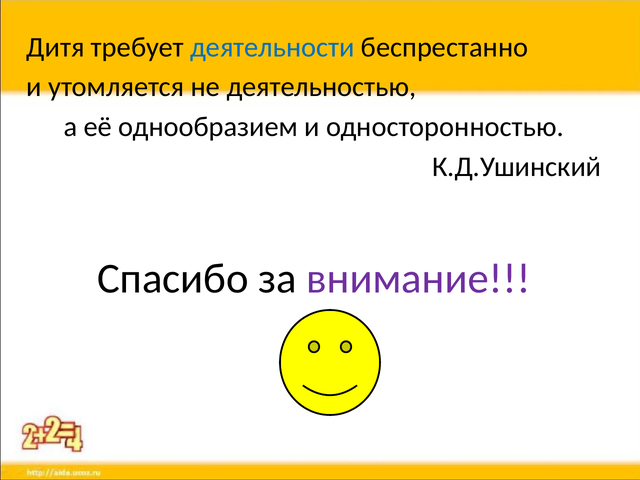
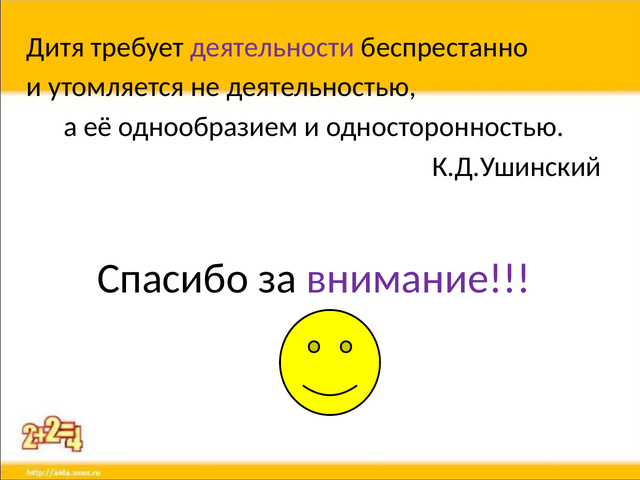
деятельности colour: blue -> purple (272, 47)
